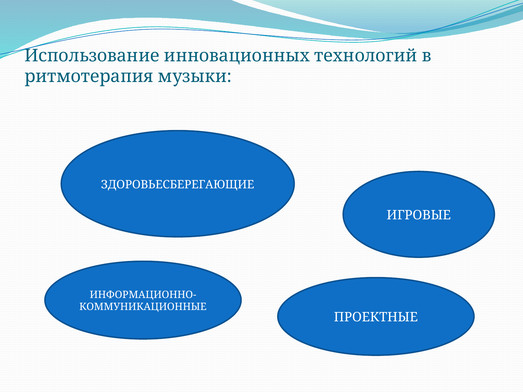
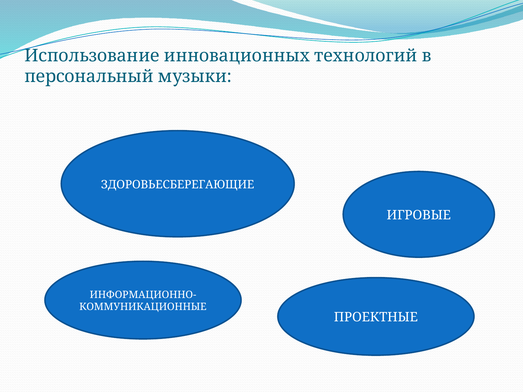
ритмотерапия: ритмотерапия -> персональный (89, 77)
